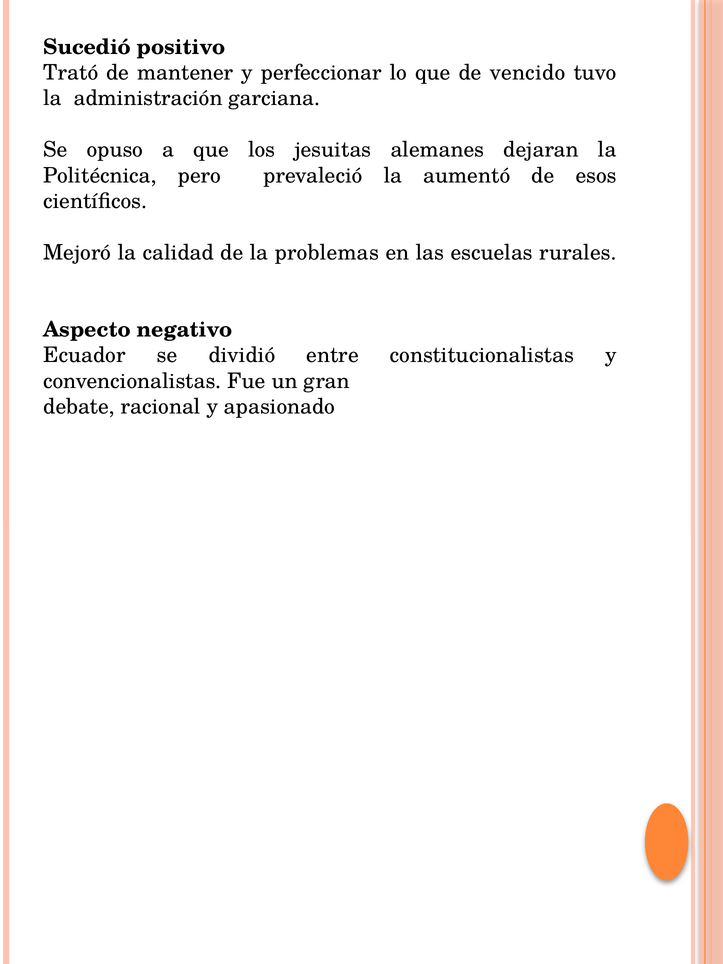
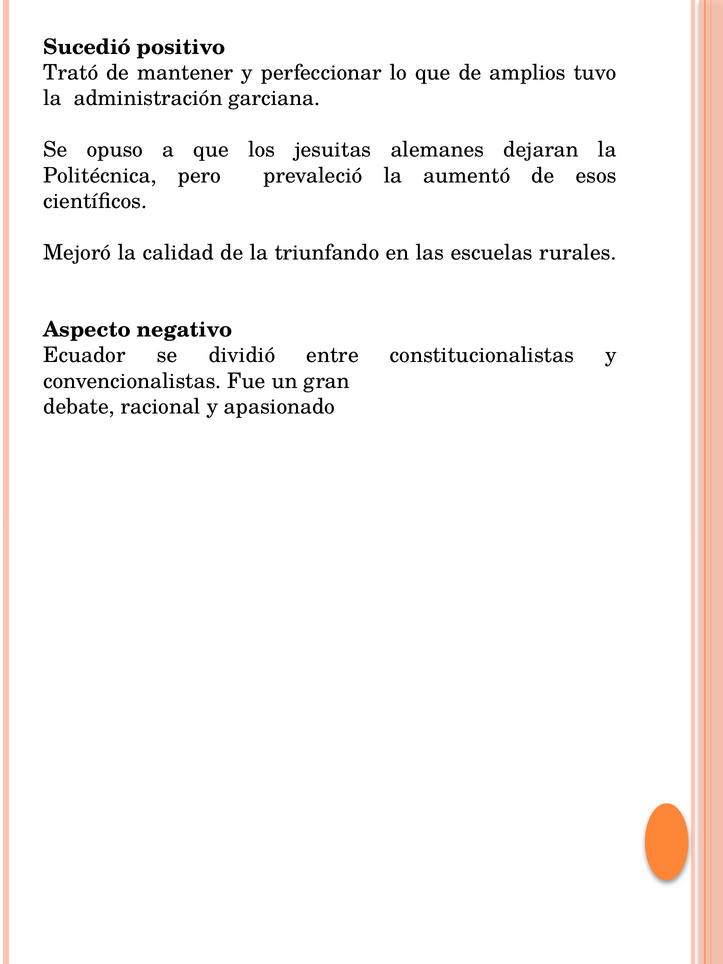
vencido: vencido -> amplios (528, 73)
problemas: problemas -> triunfando (327, 253)
